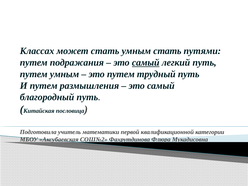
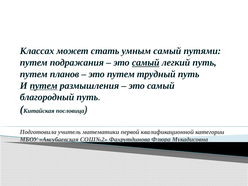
умным стать: стать -> самый (167, 51)
путем умным: умным -> планов (64, 74)
путем underline: none -> present (44, 86)
